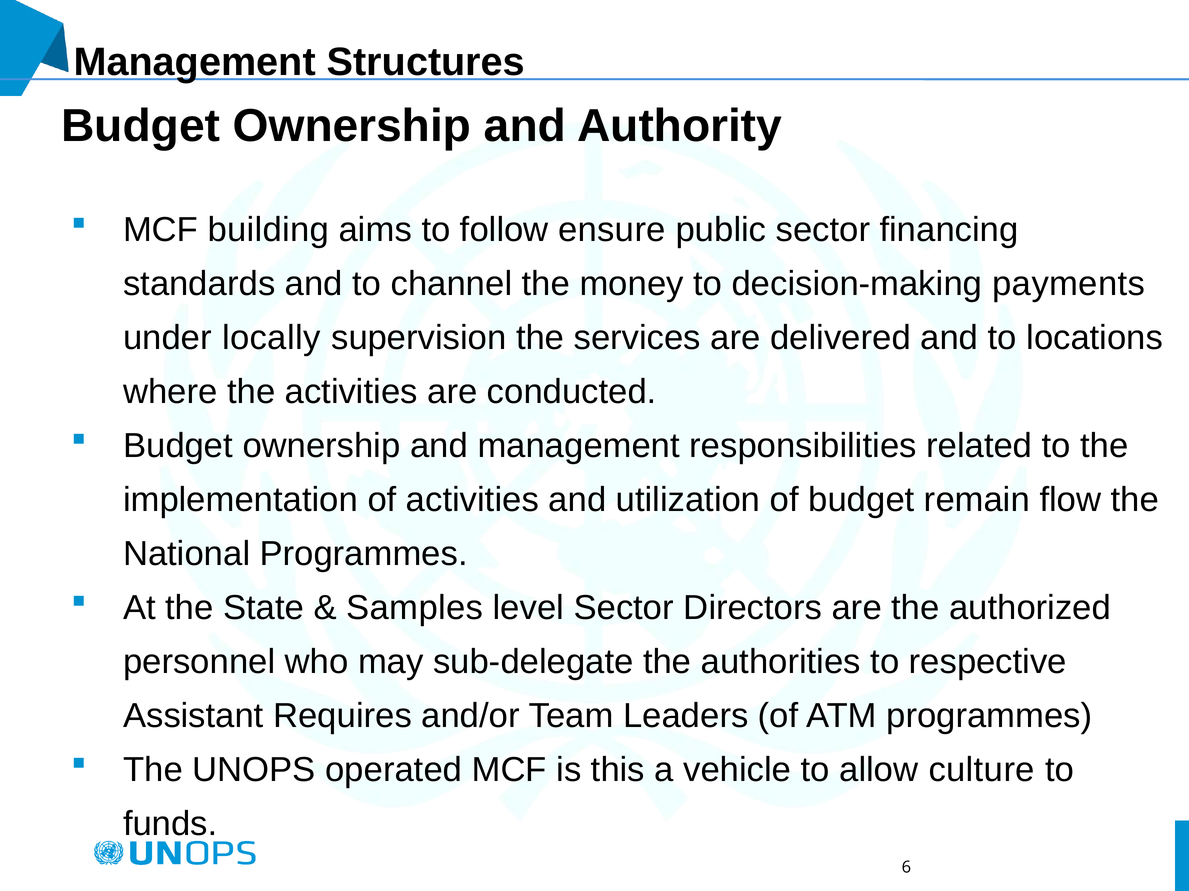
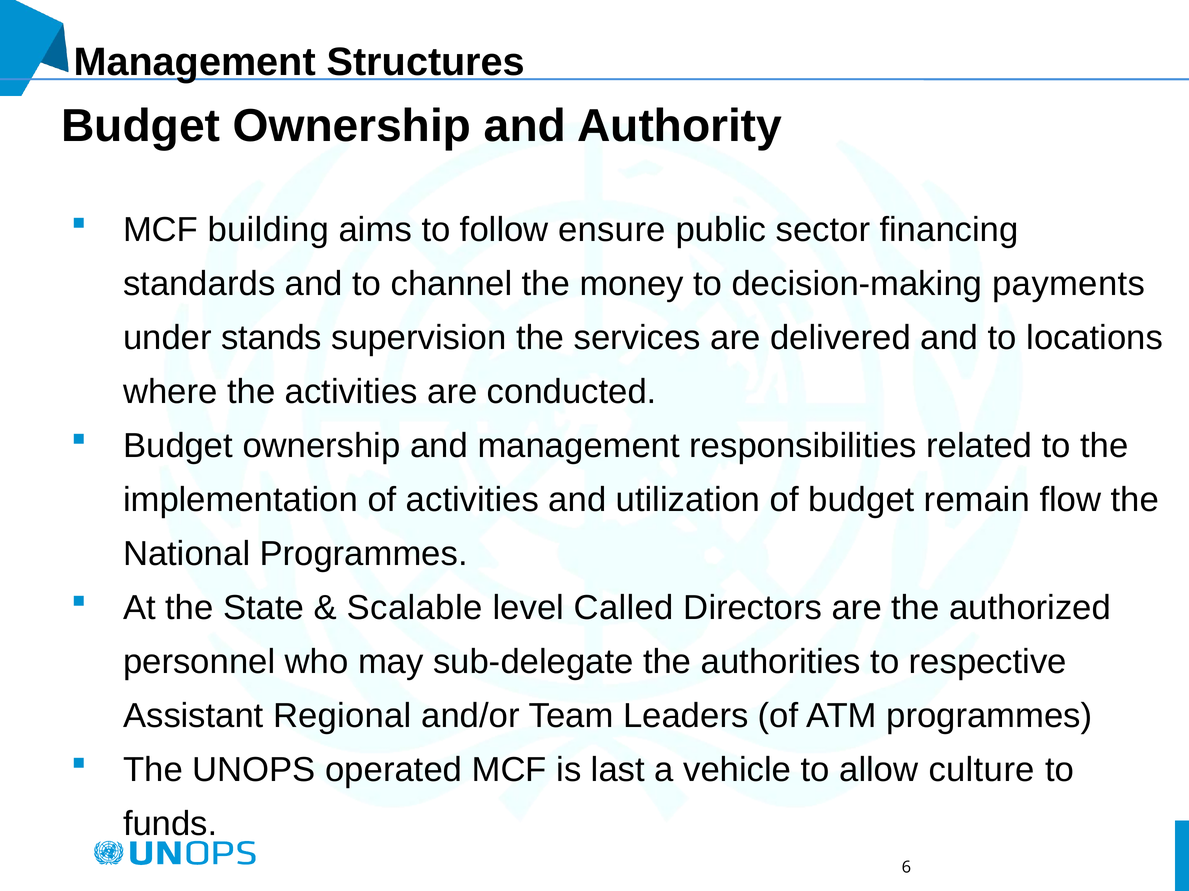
locally: locally -> stands (272, 338)
Samples: Samples -> Scalable (415, 608)
level Sector: Sector -> Called (624, 608)
Requires: Requires -> Regional (342, 716)
this: this -> last (618, 770)
